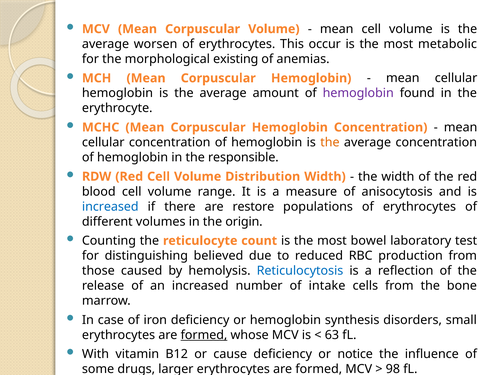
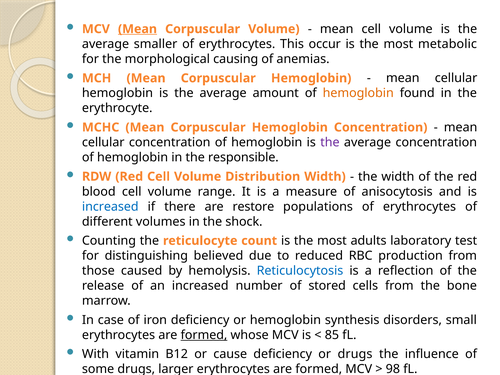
Mean underline: none -> present (137, 29)
worsen: worsen -> smaller (156, 44)
existing: existing -> causing (236, 59)
hemoglobin colour: purple -> orange (358, 93)
the colour: orange -> purple (330, 142)
origin: origin -> shock (244, 222)
bowel: bowel -> adults (369, 241)
intake: intake -> stored (327, 286)
63: 63 -> 85 (332, 335)
or notice: notice -> drugs (355, 354)
